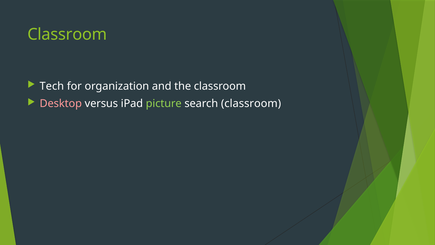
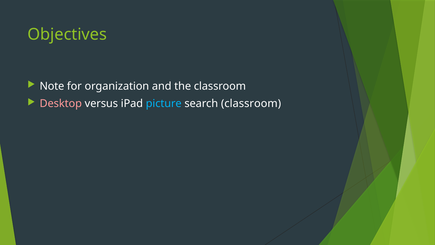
Classroom: Classroom -> Objectives (67, 34)
Tech: Tech -> Note (52, 86)
picture colour: light green -> light blue (164, 104)
